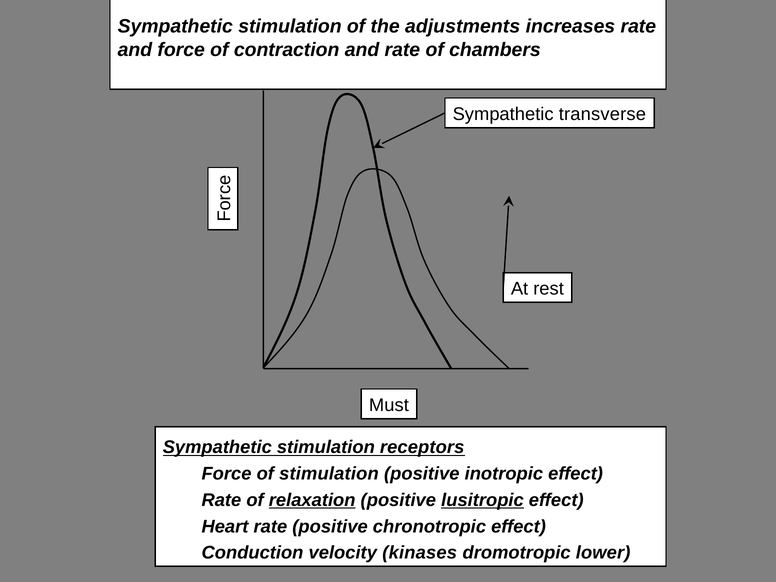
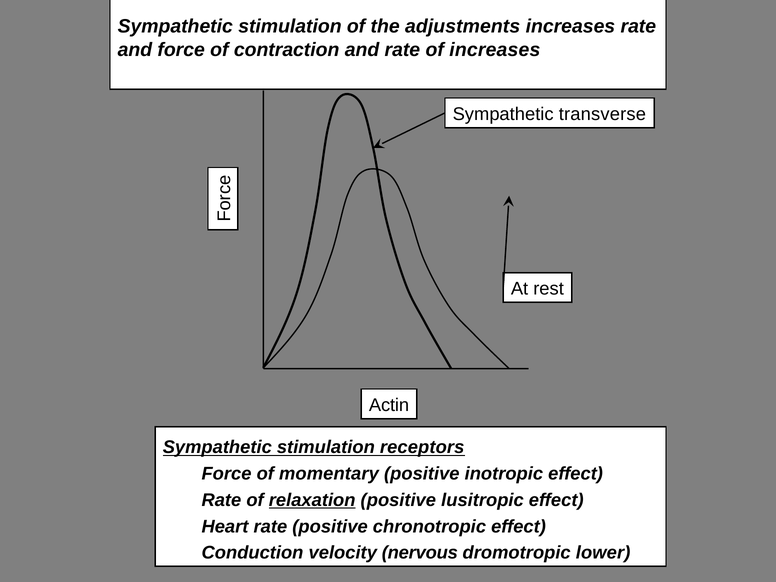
of chambers: chambers -> increases (495, 50)
Must: Must -> Actin (389, 405)
of stimulation: stimulation -> momentary (329, 474)
lusitropic underline: present -> none (482, 500)
kinases: kinases -> nervous (420, 553)
